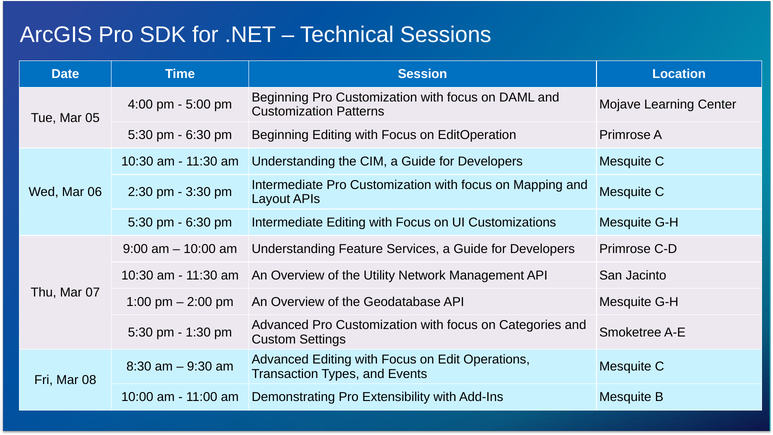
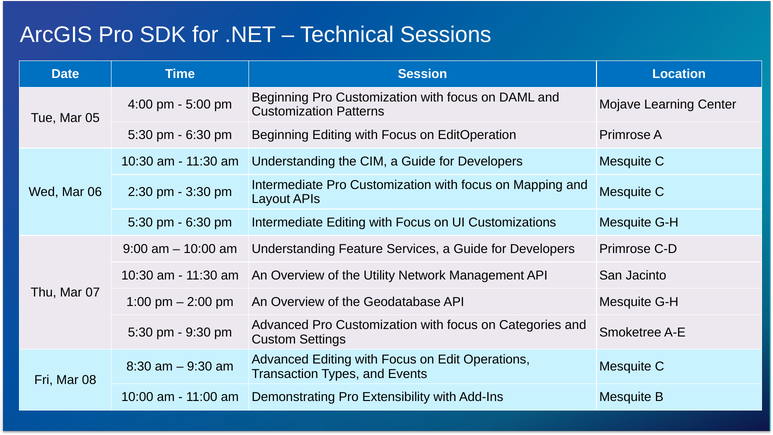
1:30: 1:30 -> 9:30 (198, 332)
